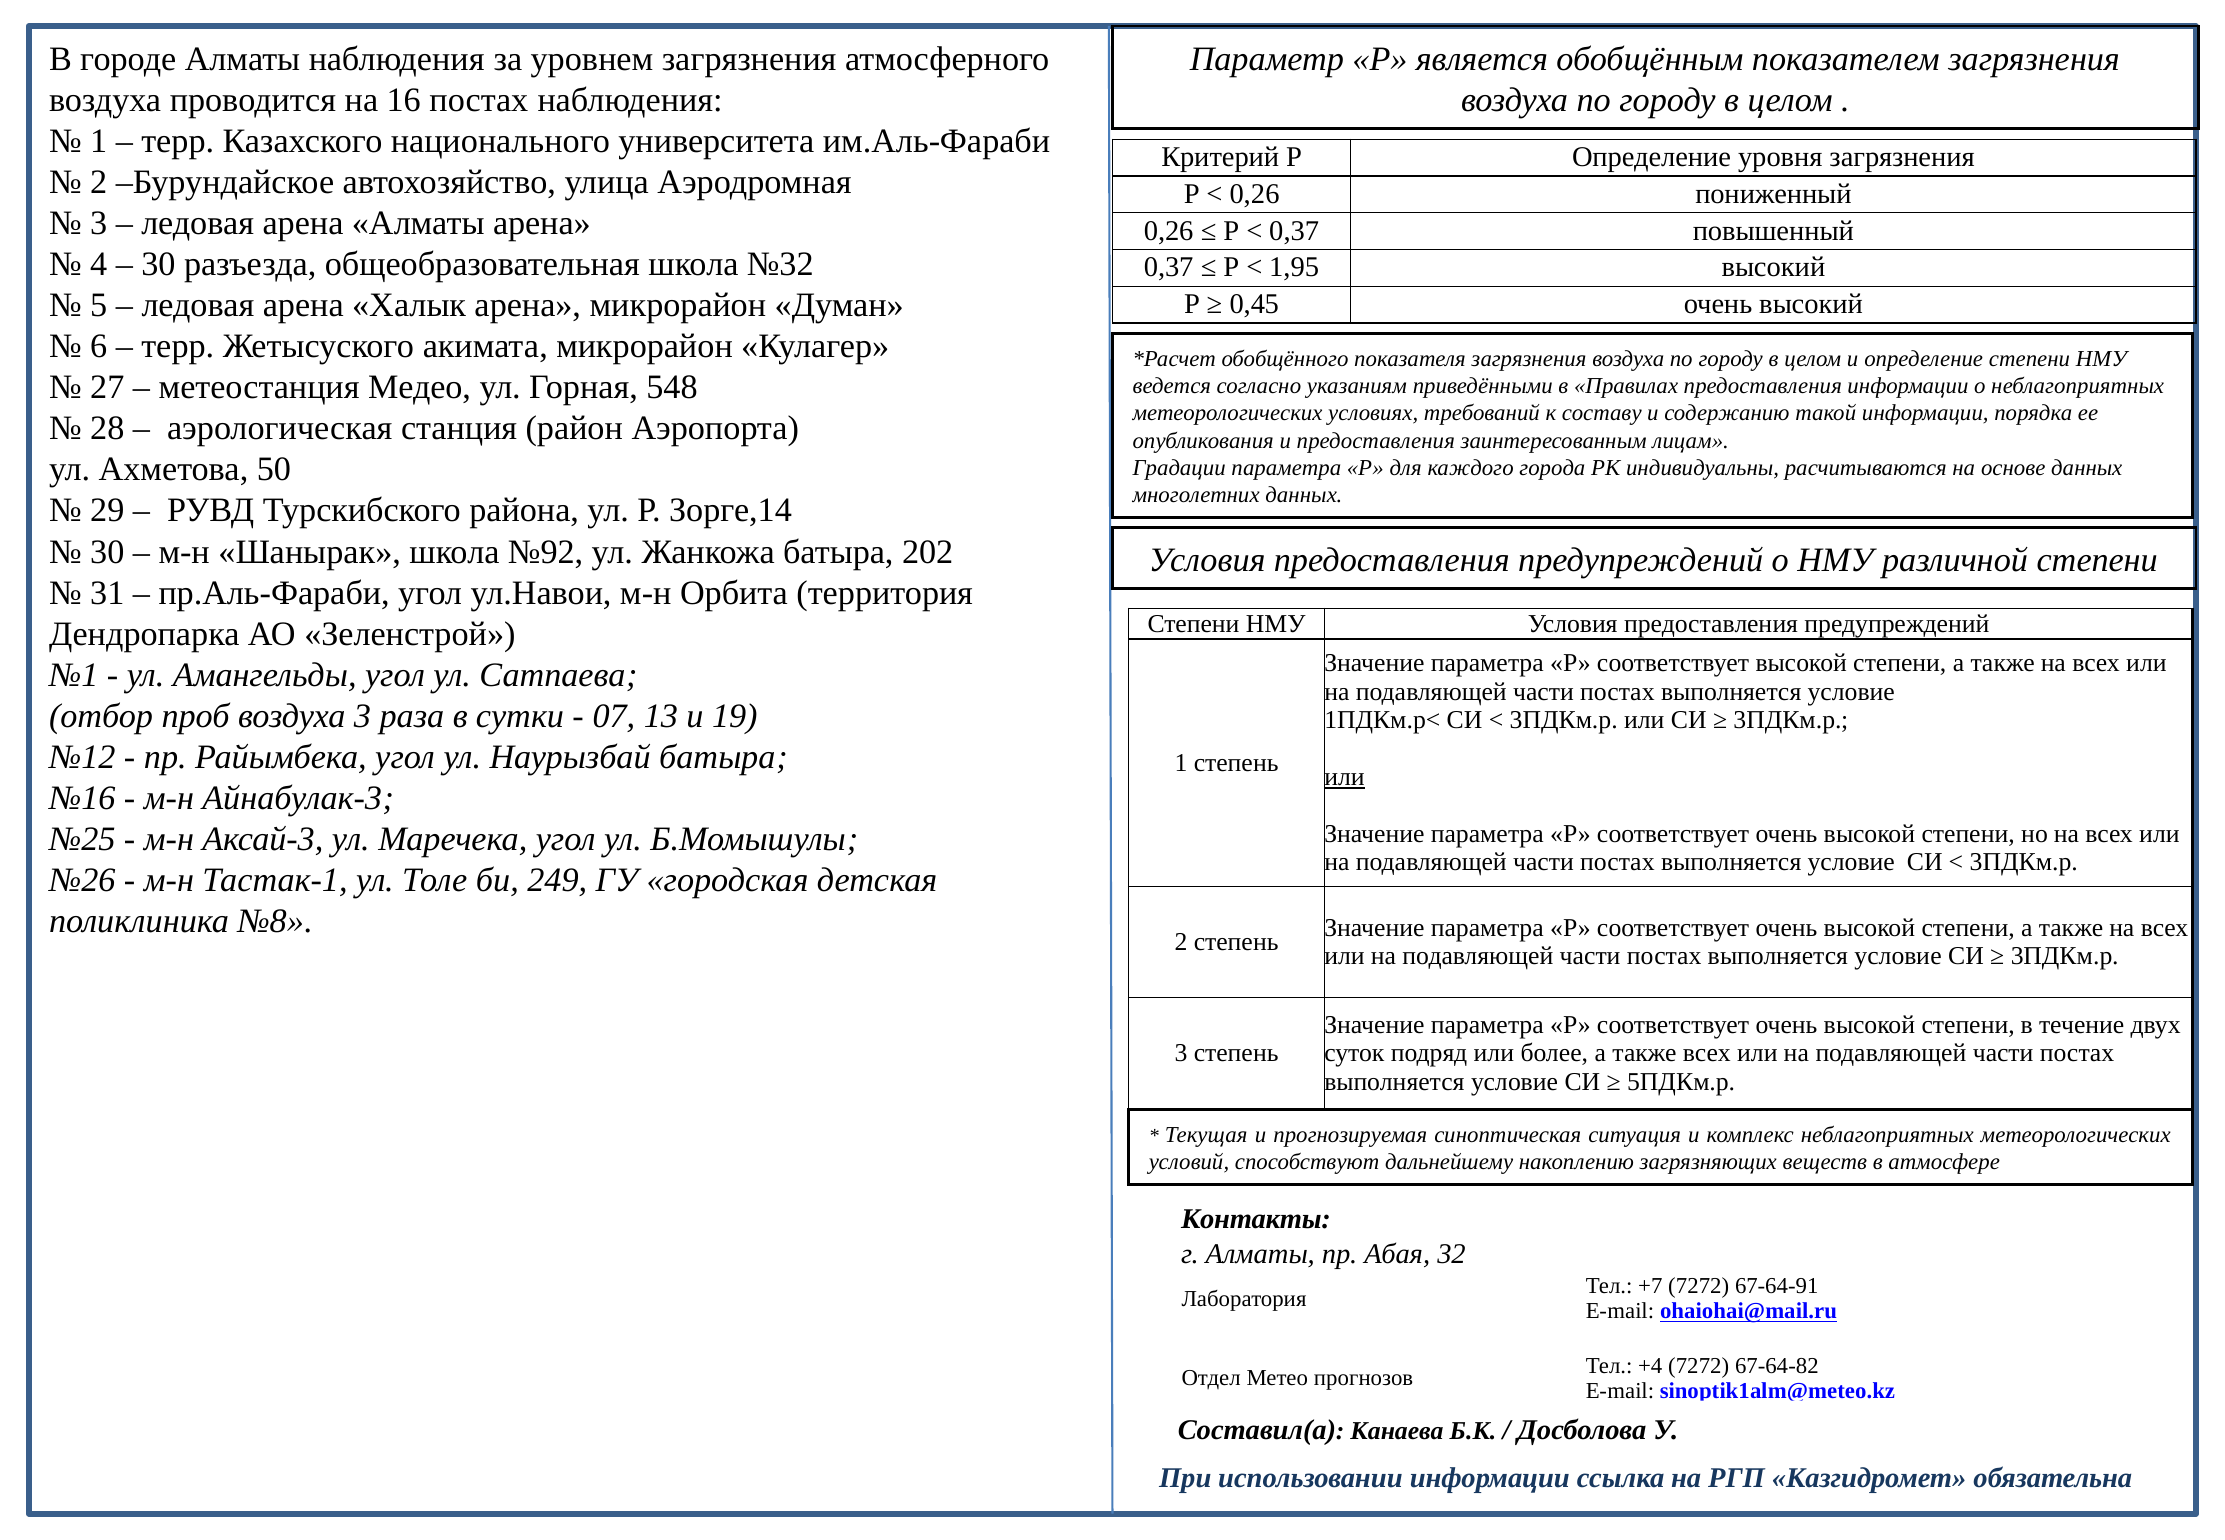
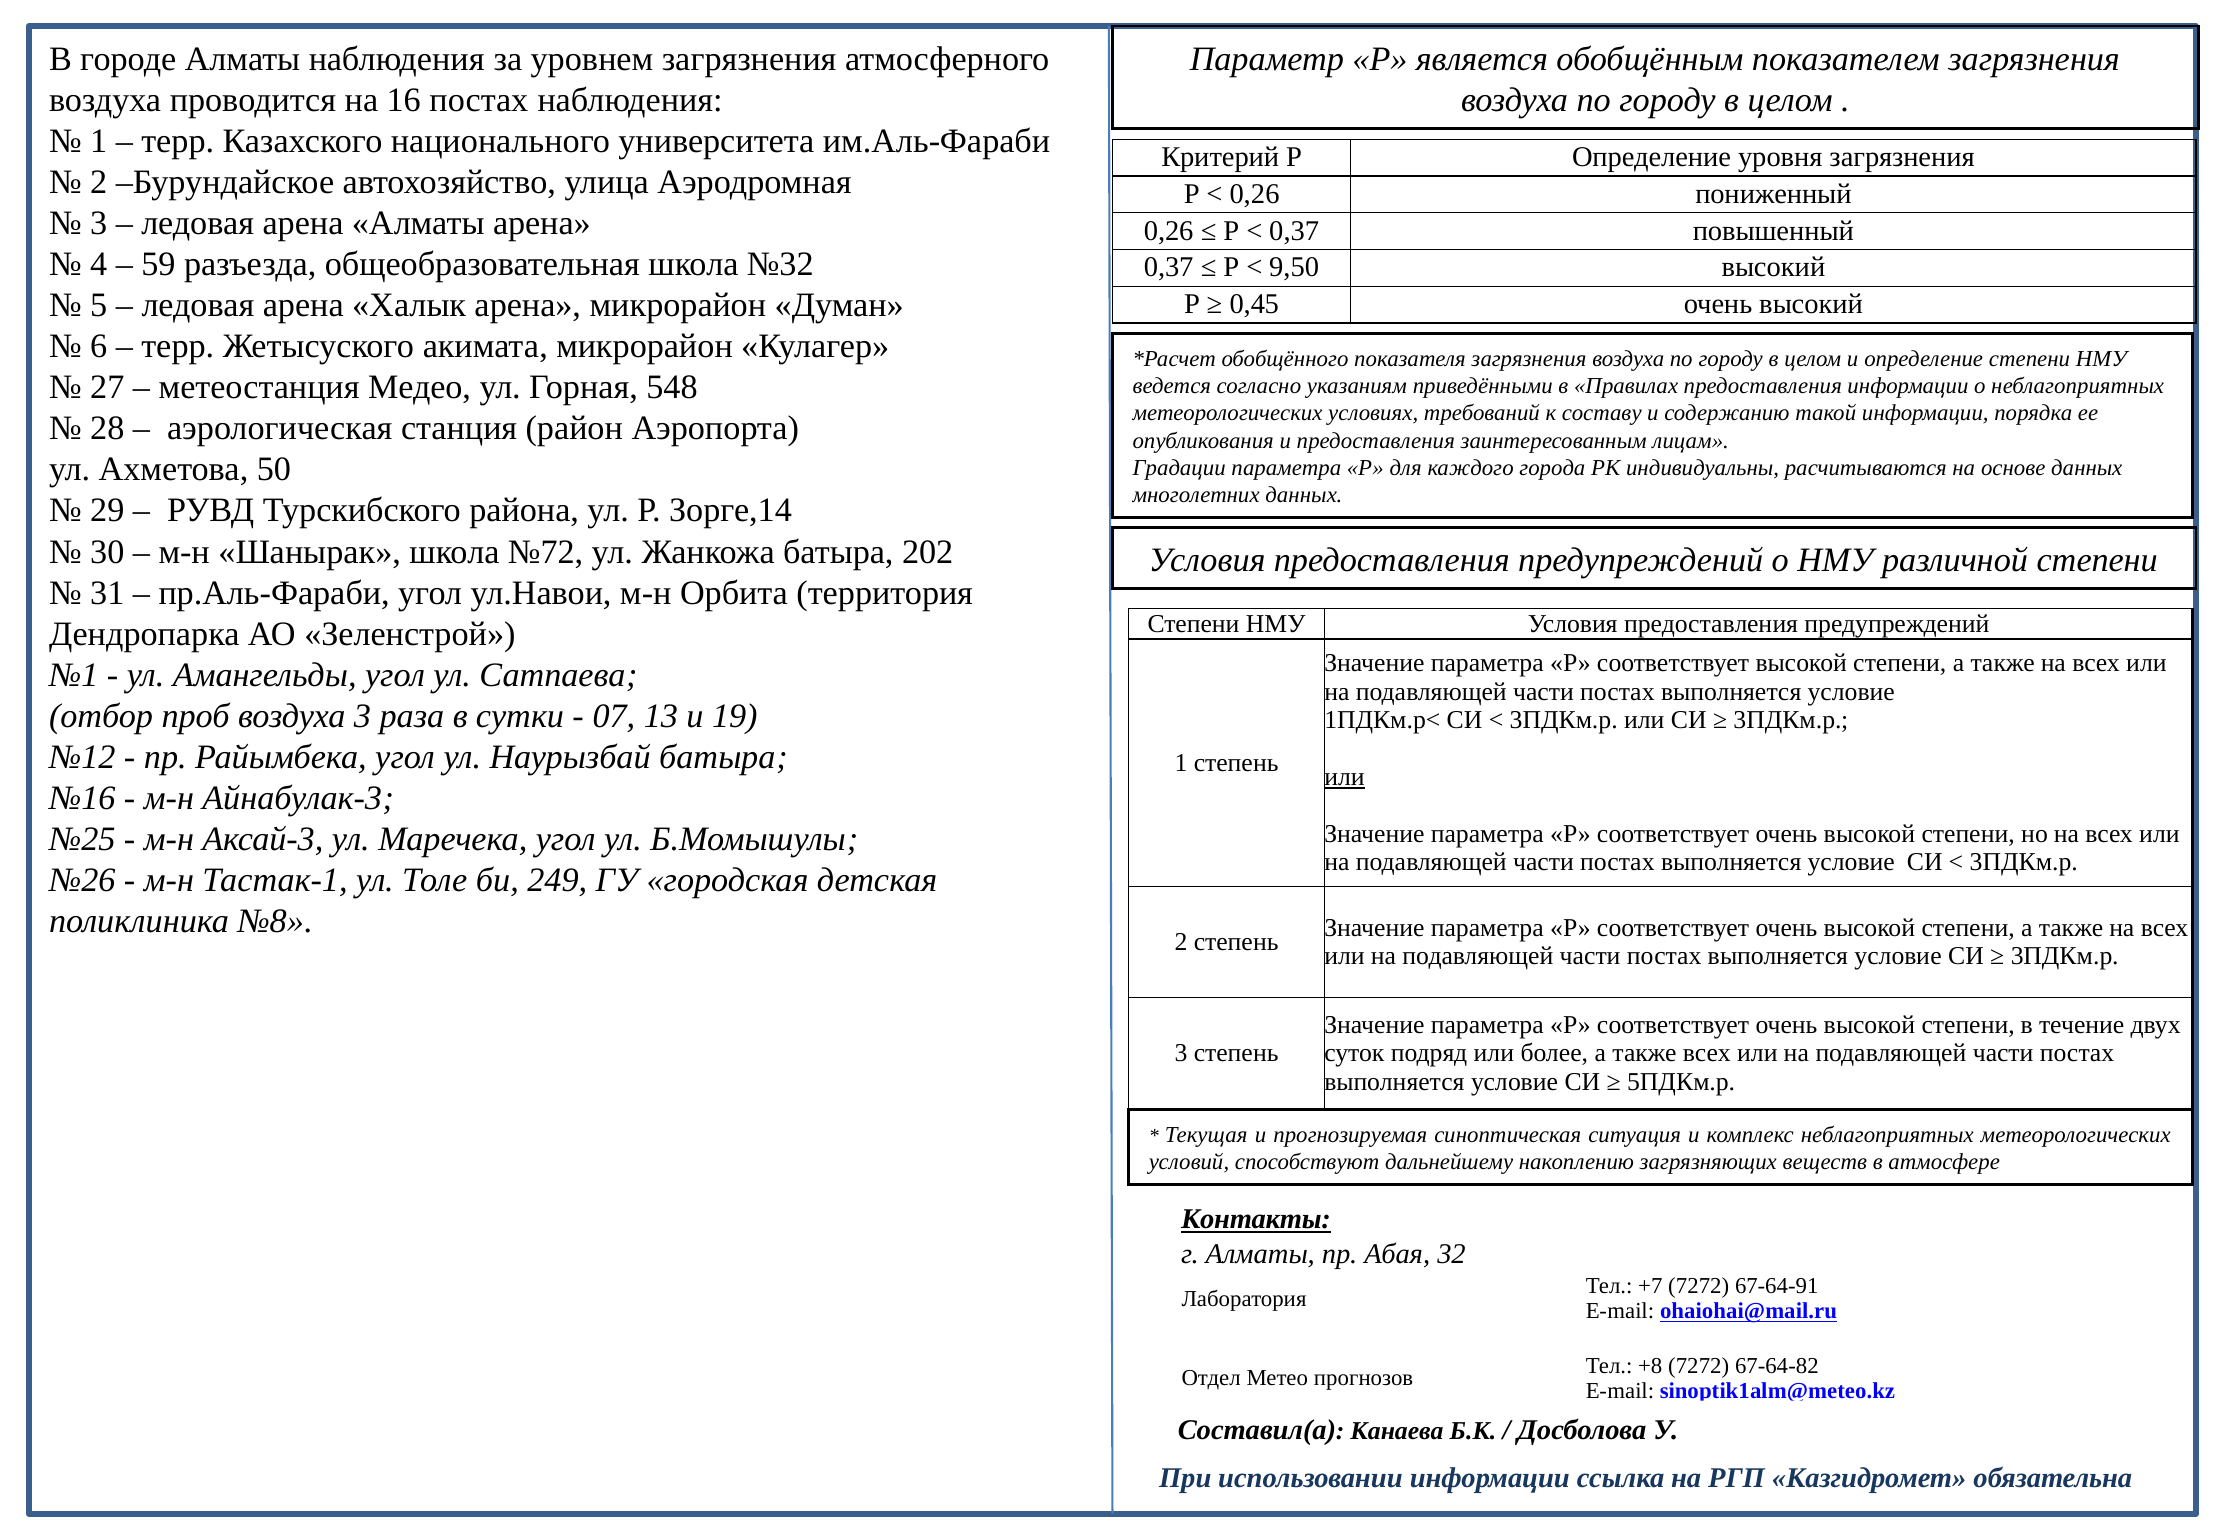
30: 30 -> 59 (158, 264)
1,95: 1,95 -> 9,50 (1294, 268)
№92: №92 -> №72 (546, 552)
Контакты underline: none -> present (1256, 1220)
+4: +4 -> +8 (1650, 1366)
